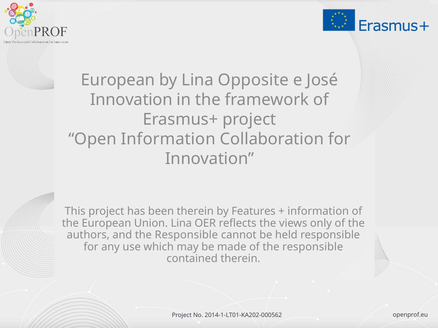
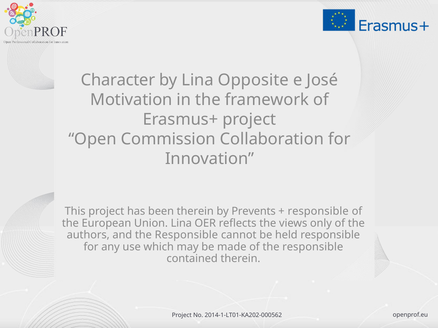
European: European -> Character (118, 80)
Innovation: Innovation -> Motivation (131, 100)
Open Information: Information -> Commission (168, 139)
Features: Features -> Prevents (254, 212)
information: information -> responsible (318, 212)
